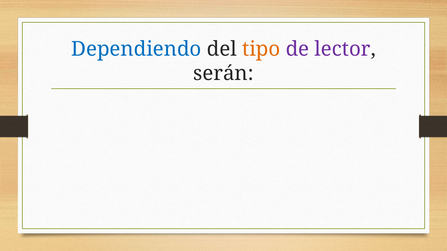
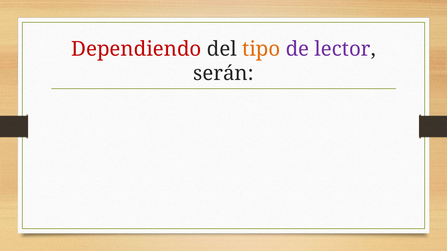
Dependiendo colour: blue -> red (136, 49)
